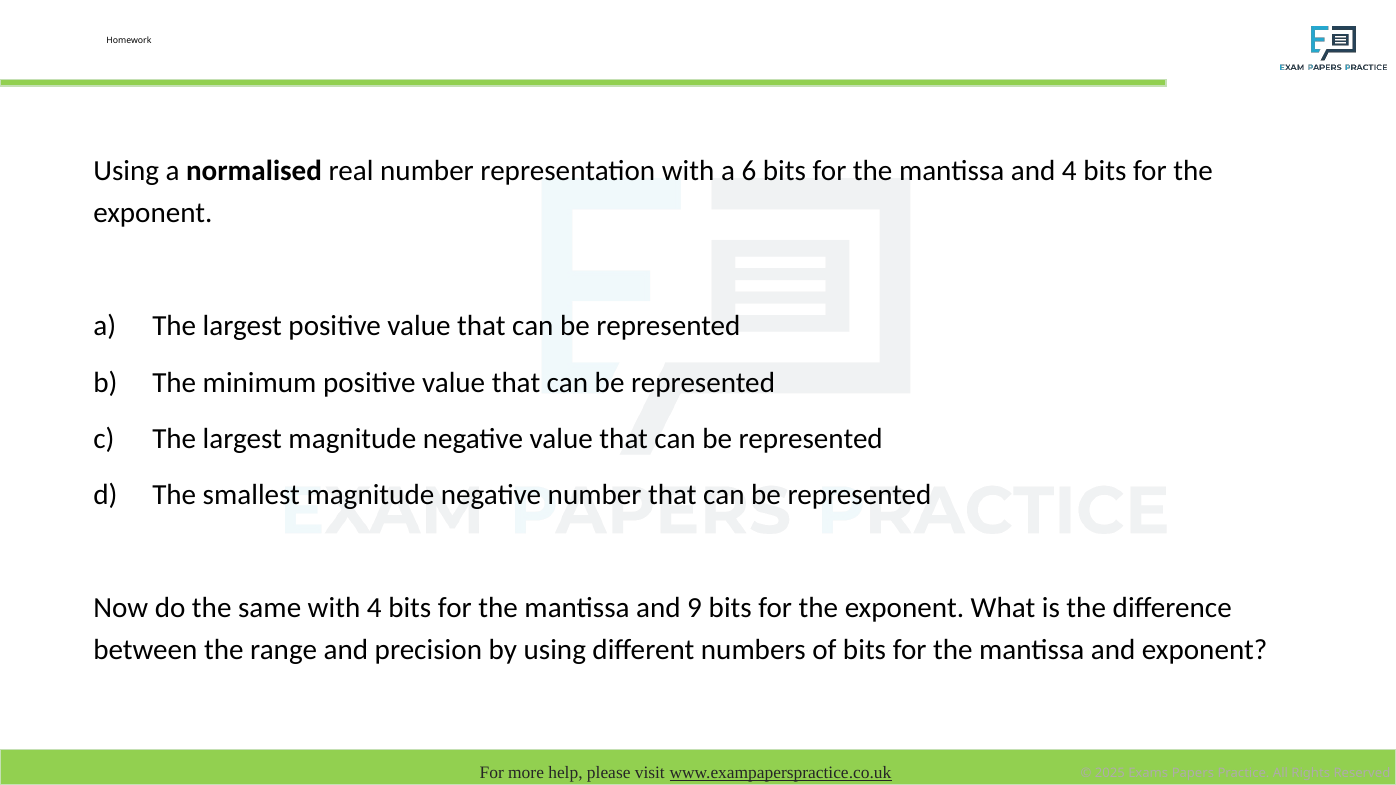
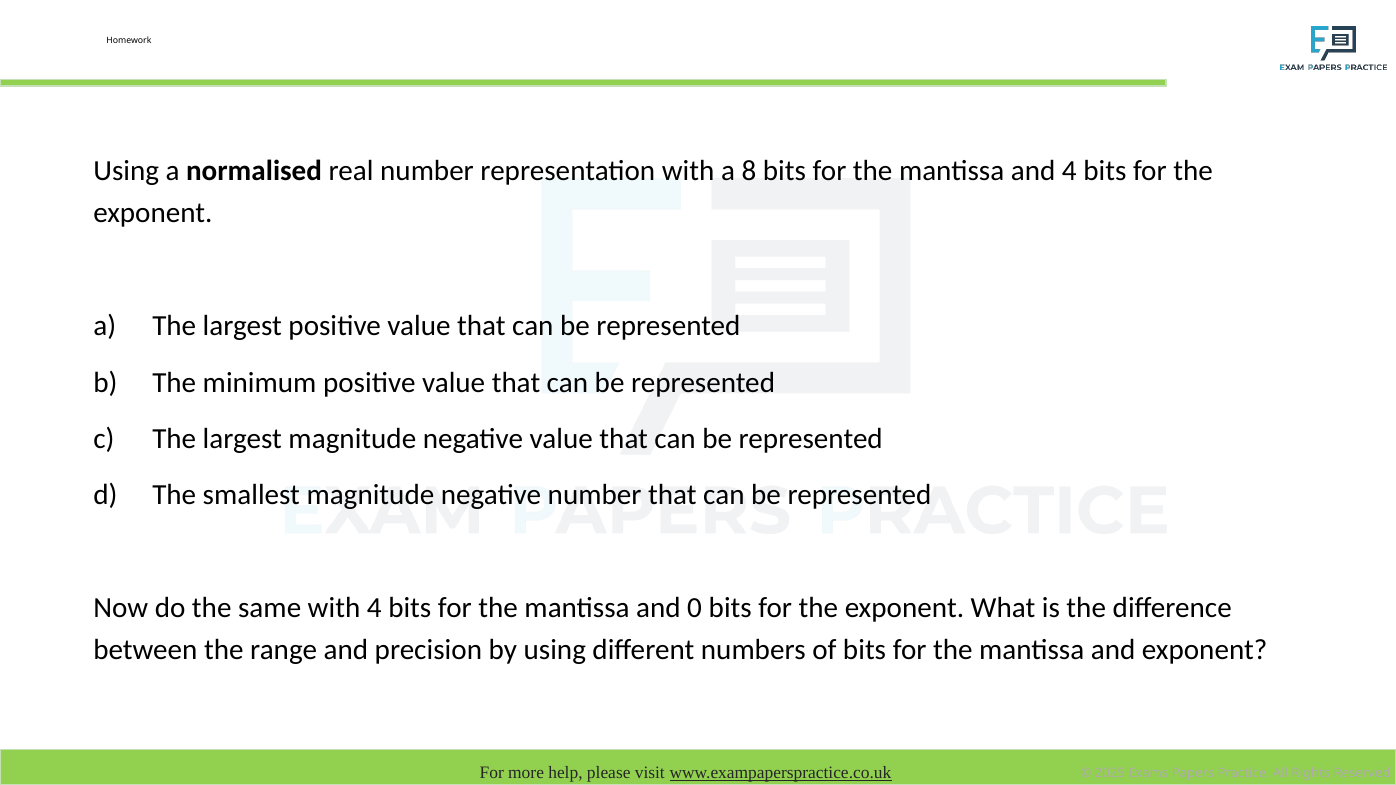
6: 6 -> 8 (749, 171)
9: 9 -> 0 (695, 608)
